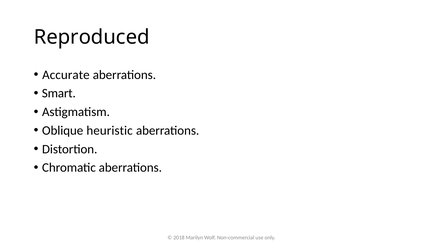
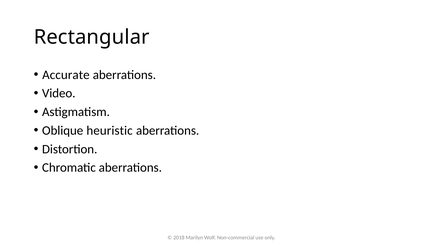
Reproduced: Reproduced -> Rectangular (92, 37)
Smart: Smart -> Video (59, 93)
